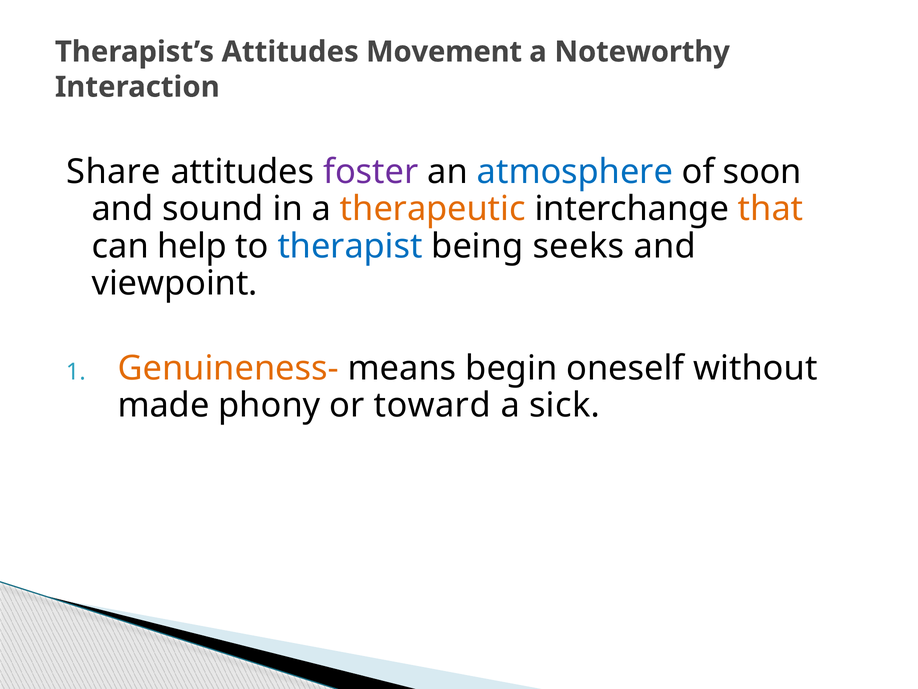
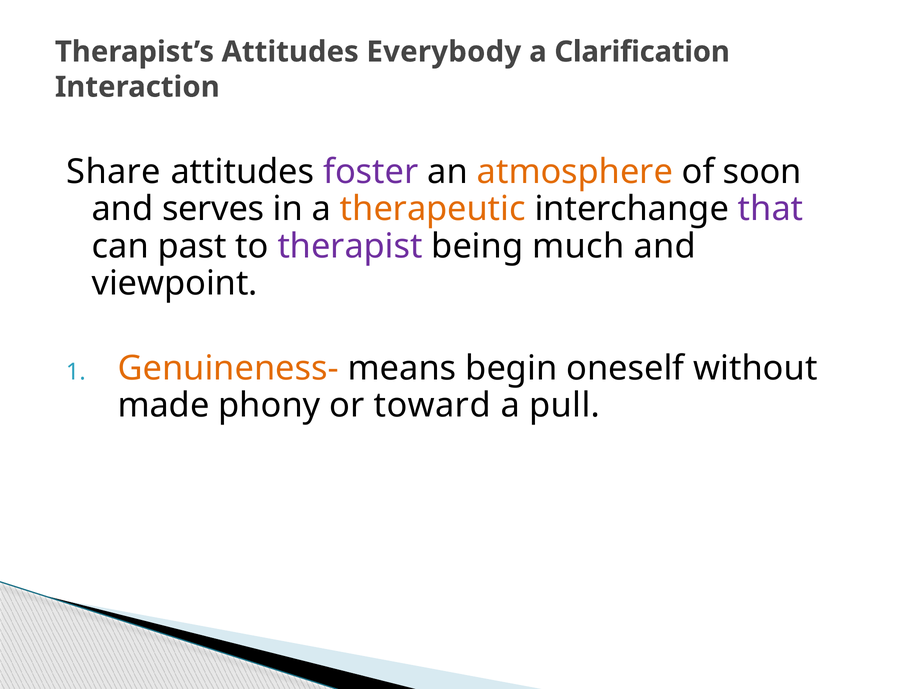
Movement: Movement -> Everybody (444, 52)
Noteworthy: Noteworthy -> Clarification (642, 52)
atmosphere colour: blue -> orange (575, 172)
sound: sound -> serves (213, 209)
that colour: orange -> purple (771, 209)
help: help -> past (192, 246)
therapist colour: blue -> purple (350, 246)
seeks: seeks -> much (578, 246)
sick: sick -> pull (565, 405)
